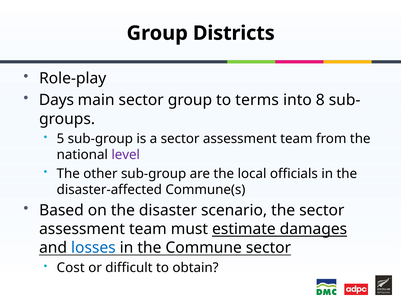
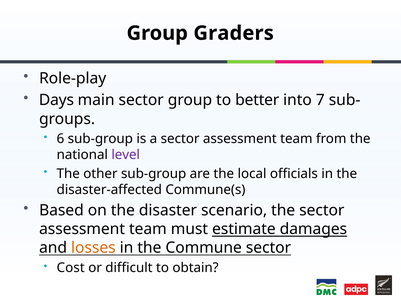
Districts: Districts -> Graders (234, 33)
terms: terms -> better (257, 100)
8: 8 -> 7 (320, 100)
5: 5 -> 6 (60, 139)
losses colour: blue -> orange (93, 248)
